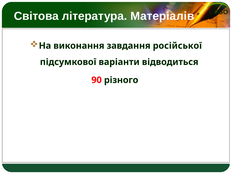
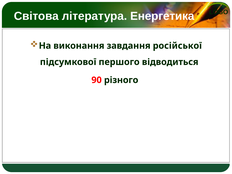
Матеріалів: Матеріалів -> Енергетика (162, 16)
варіанти: варіанти -> першого (119, 62)
